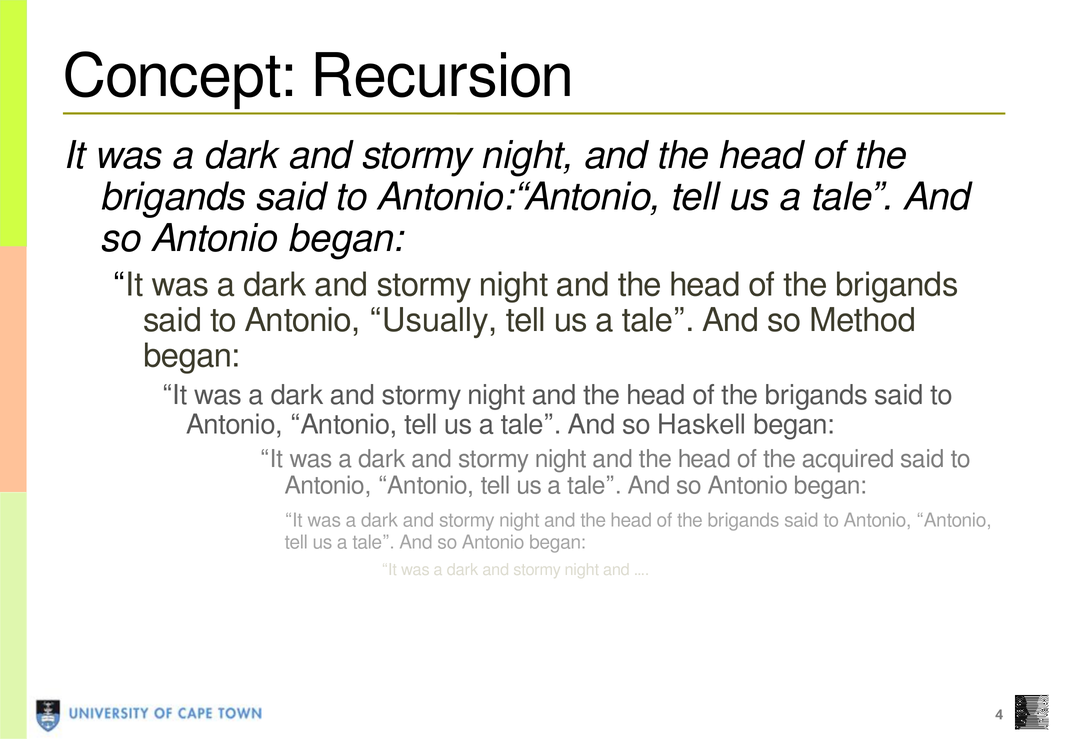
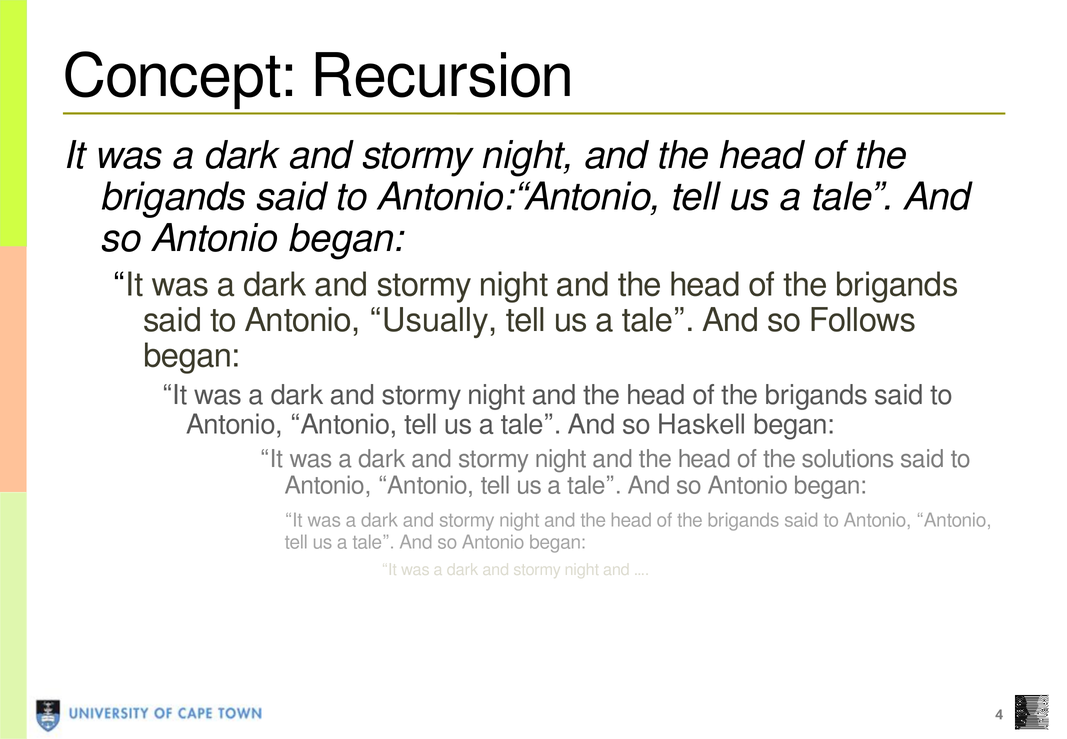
Method: Method -> Follows (863, 320)
acquired: acquired -> solutions (848, 459)
